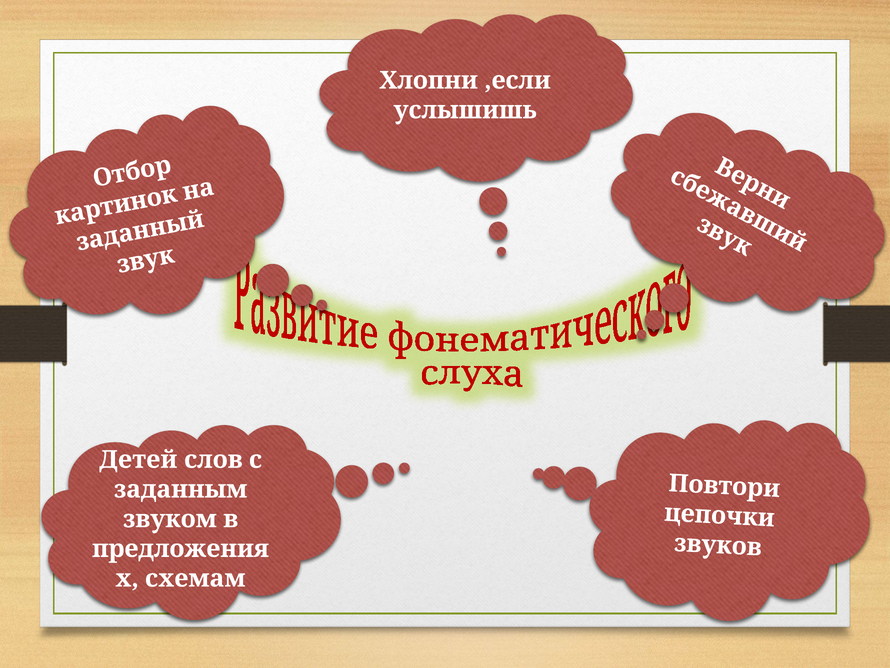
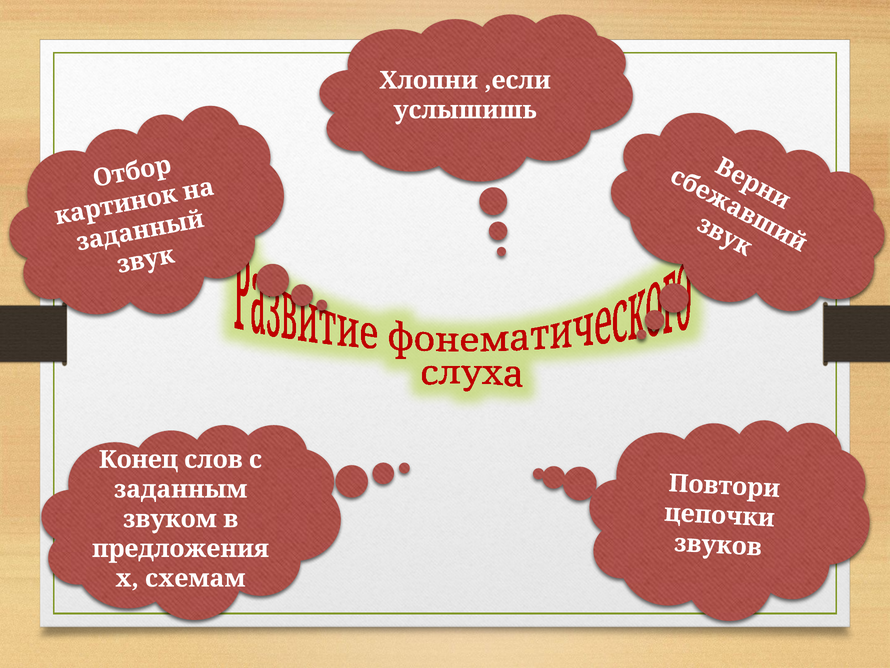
Детей: Детей -> Конец (139, 459)
